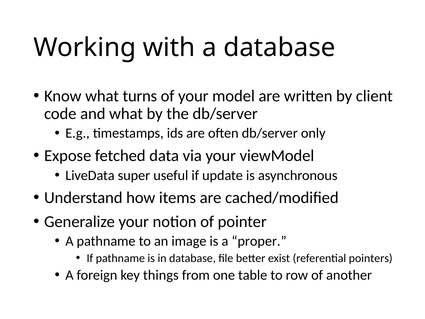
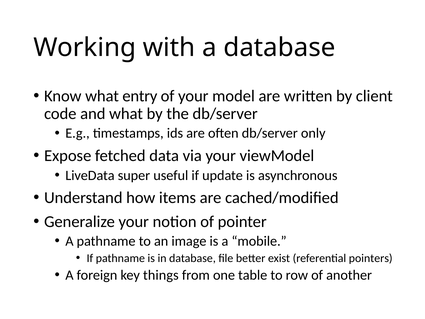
turns: turns -> entry (140, 96)
proper: proper -> mobile (259, 241)
